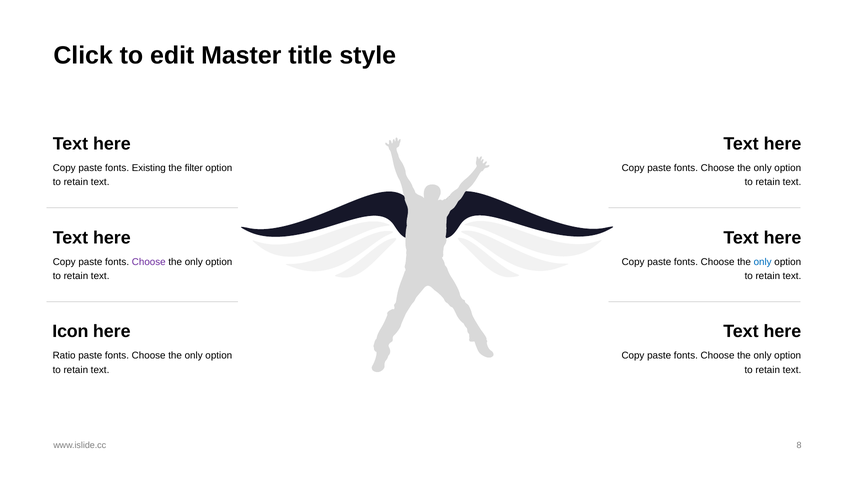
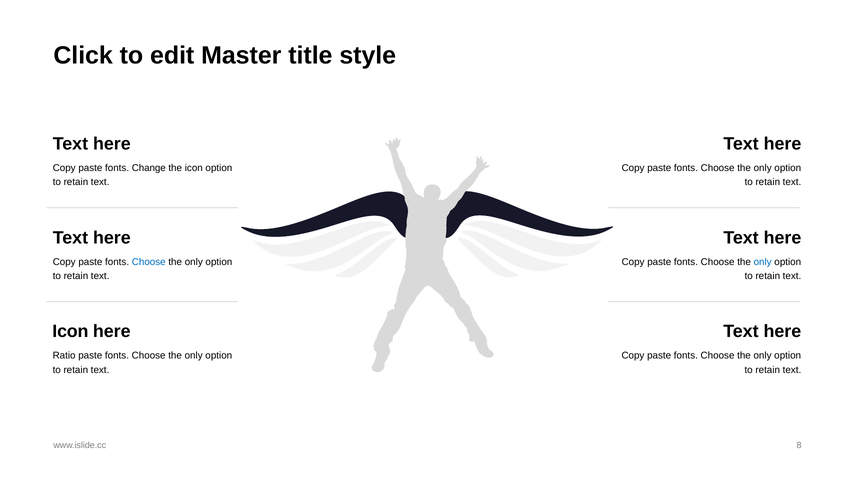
Existing: Existing -> Change (149, 168)
the filter: filter -> icon (194, 168)
Choose colour: purple -> blue (149, 262)
